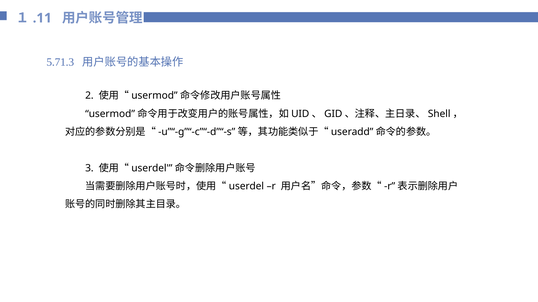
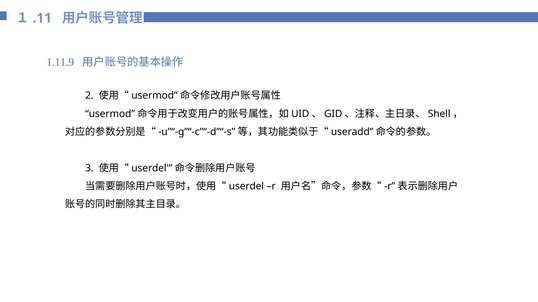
5.71.3: 5.71.3 -> 1.11.9 (60, 62)
